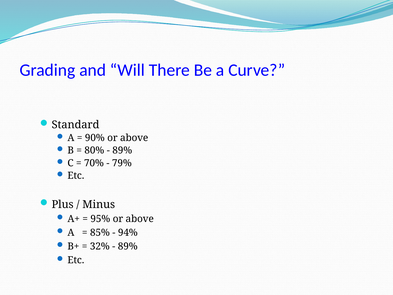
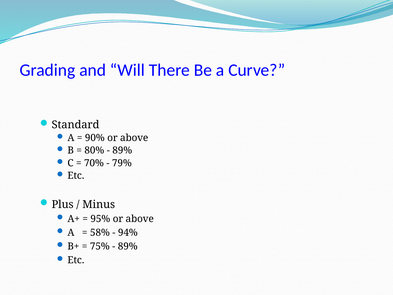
85%: 85% -> 58% (100, 232)
32%: 32% -> 75% (100, 246)
